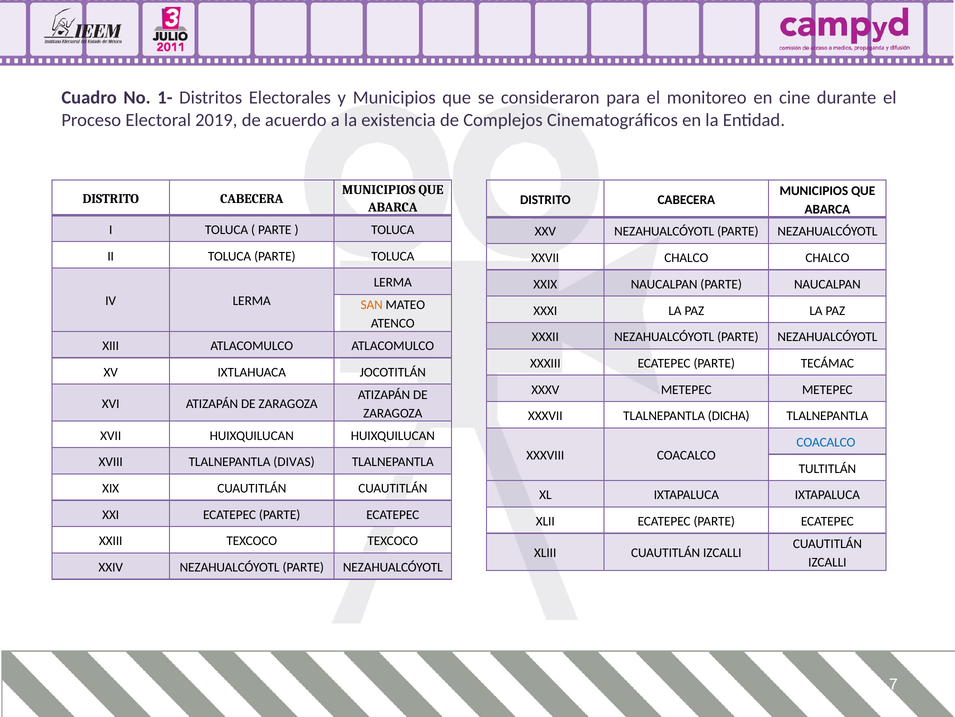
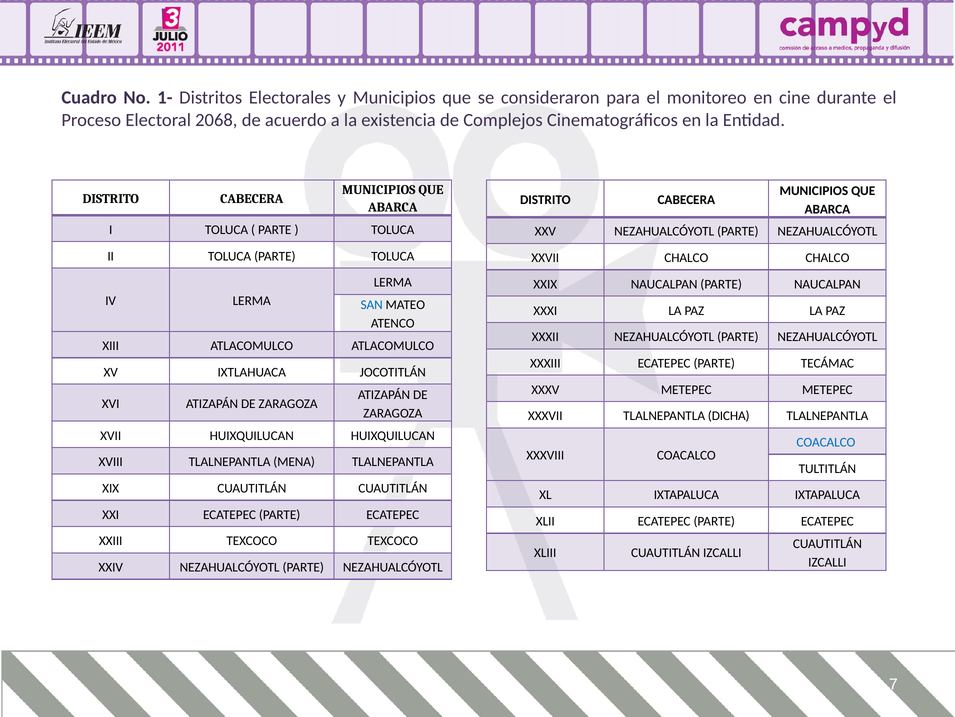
2019: 2019 -> 2068 (216, 120)
SAN colour: orange -> blue (372, 305)
DIVAS: DIVAS -> MENA (294, 462)
